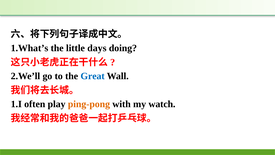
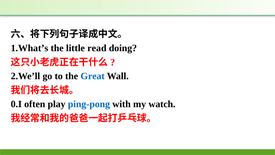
days: days -> read (97, 48)
1.I: 1.I -> 0.I (16, 104)
ping-pong colour: orange -> blue (89, 104)
